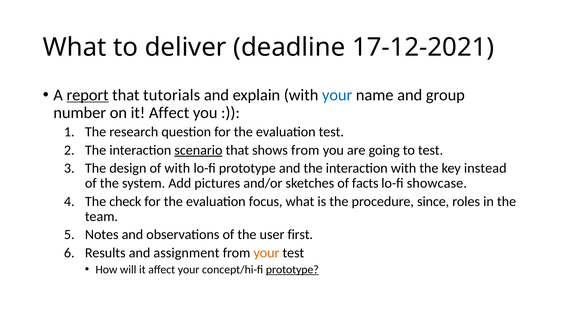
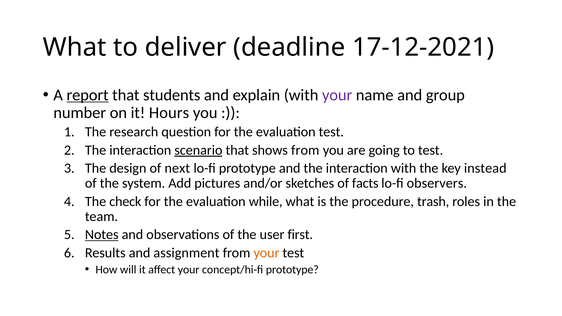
tutorials: tutorials -> students (172, 95)
your colour: blue -> purple (337, 95)
on it Affect: Affect -> Hours (169, 113)
of with: with -> next (177, 168)
showcase: showcase -> observers (437, 183)
focus: focus -> while (266, 201)
since: since -> trash (433, 201)
Notes underline: none -> present (102, 235)
prototype underline: present -> none (292, 270)
